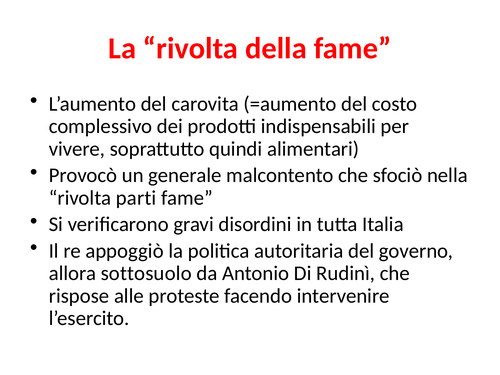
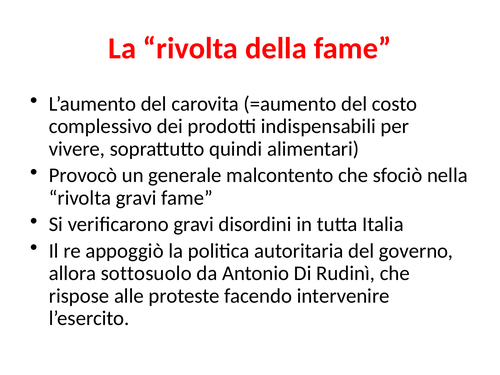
rivolta parti: parti -> gravi (136, 198)
